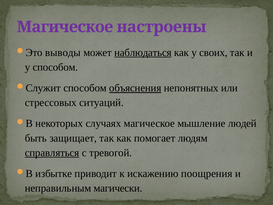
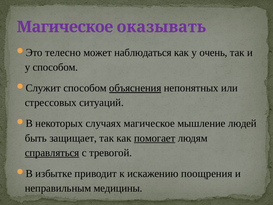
настроены: настроены -> оказывать (161, 27)
выводы: выводы -> телесно (63, 53)
наблюдаться underline: present -> none (143, 53)
своих: своих -> очень (213, 53)
помогает underline: none -> present (155, 138)
магически: магически -> медицины (118, 188)
